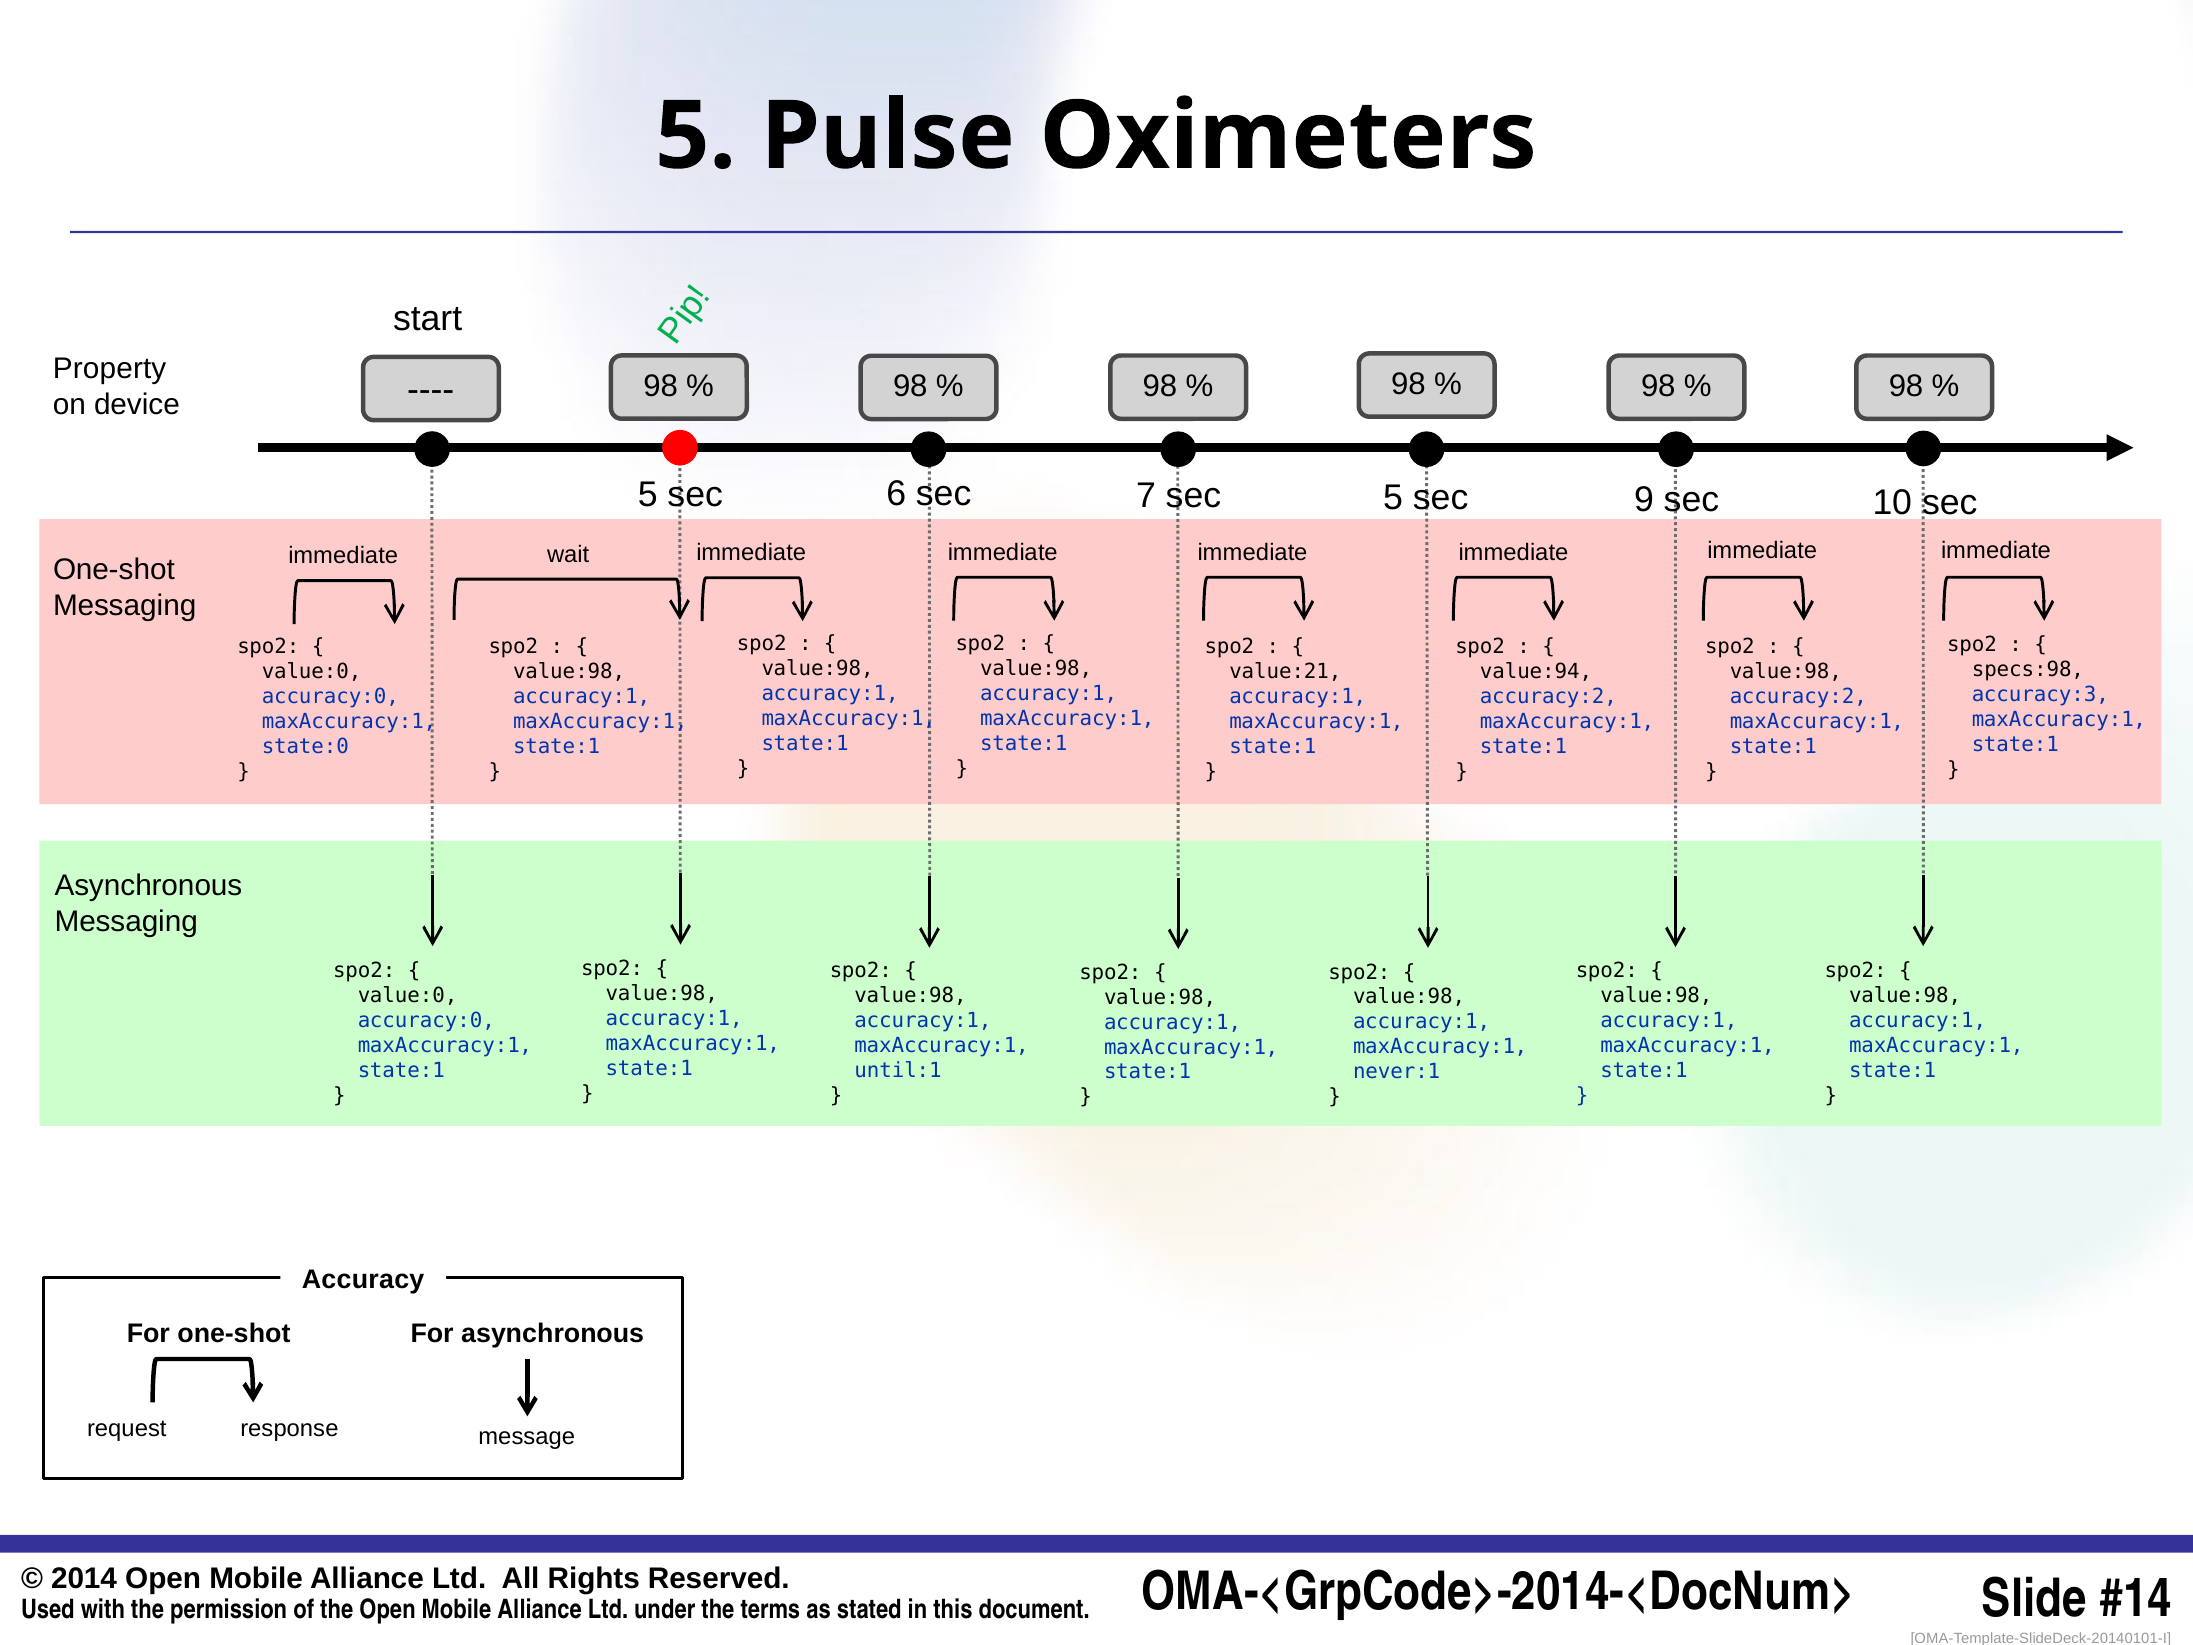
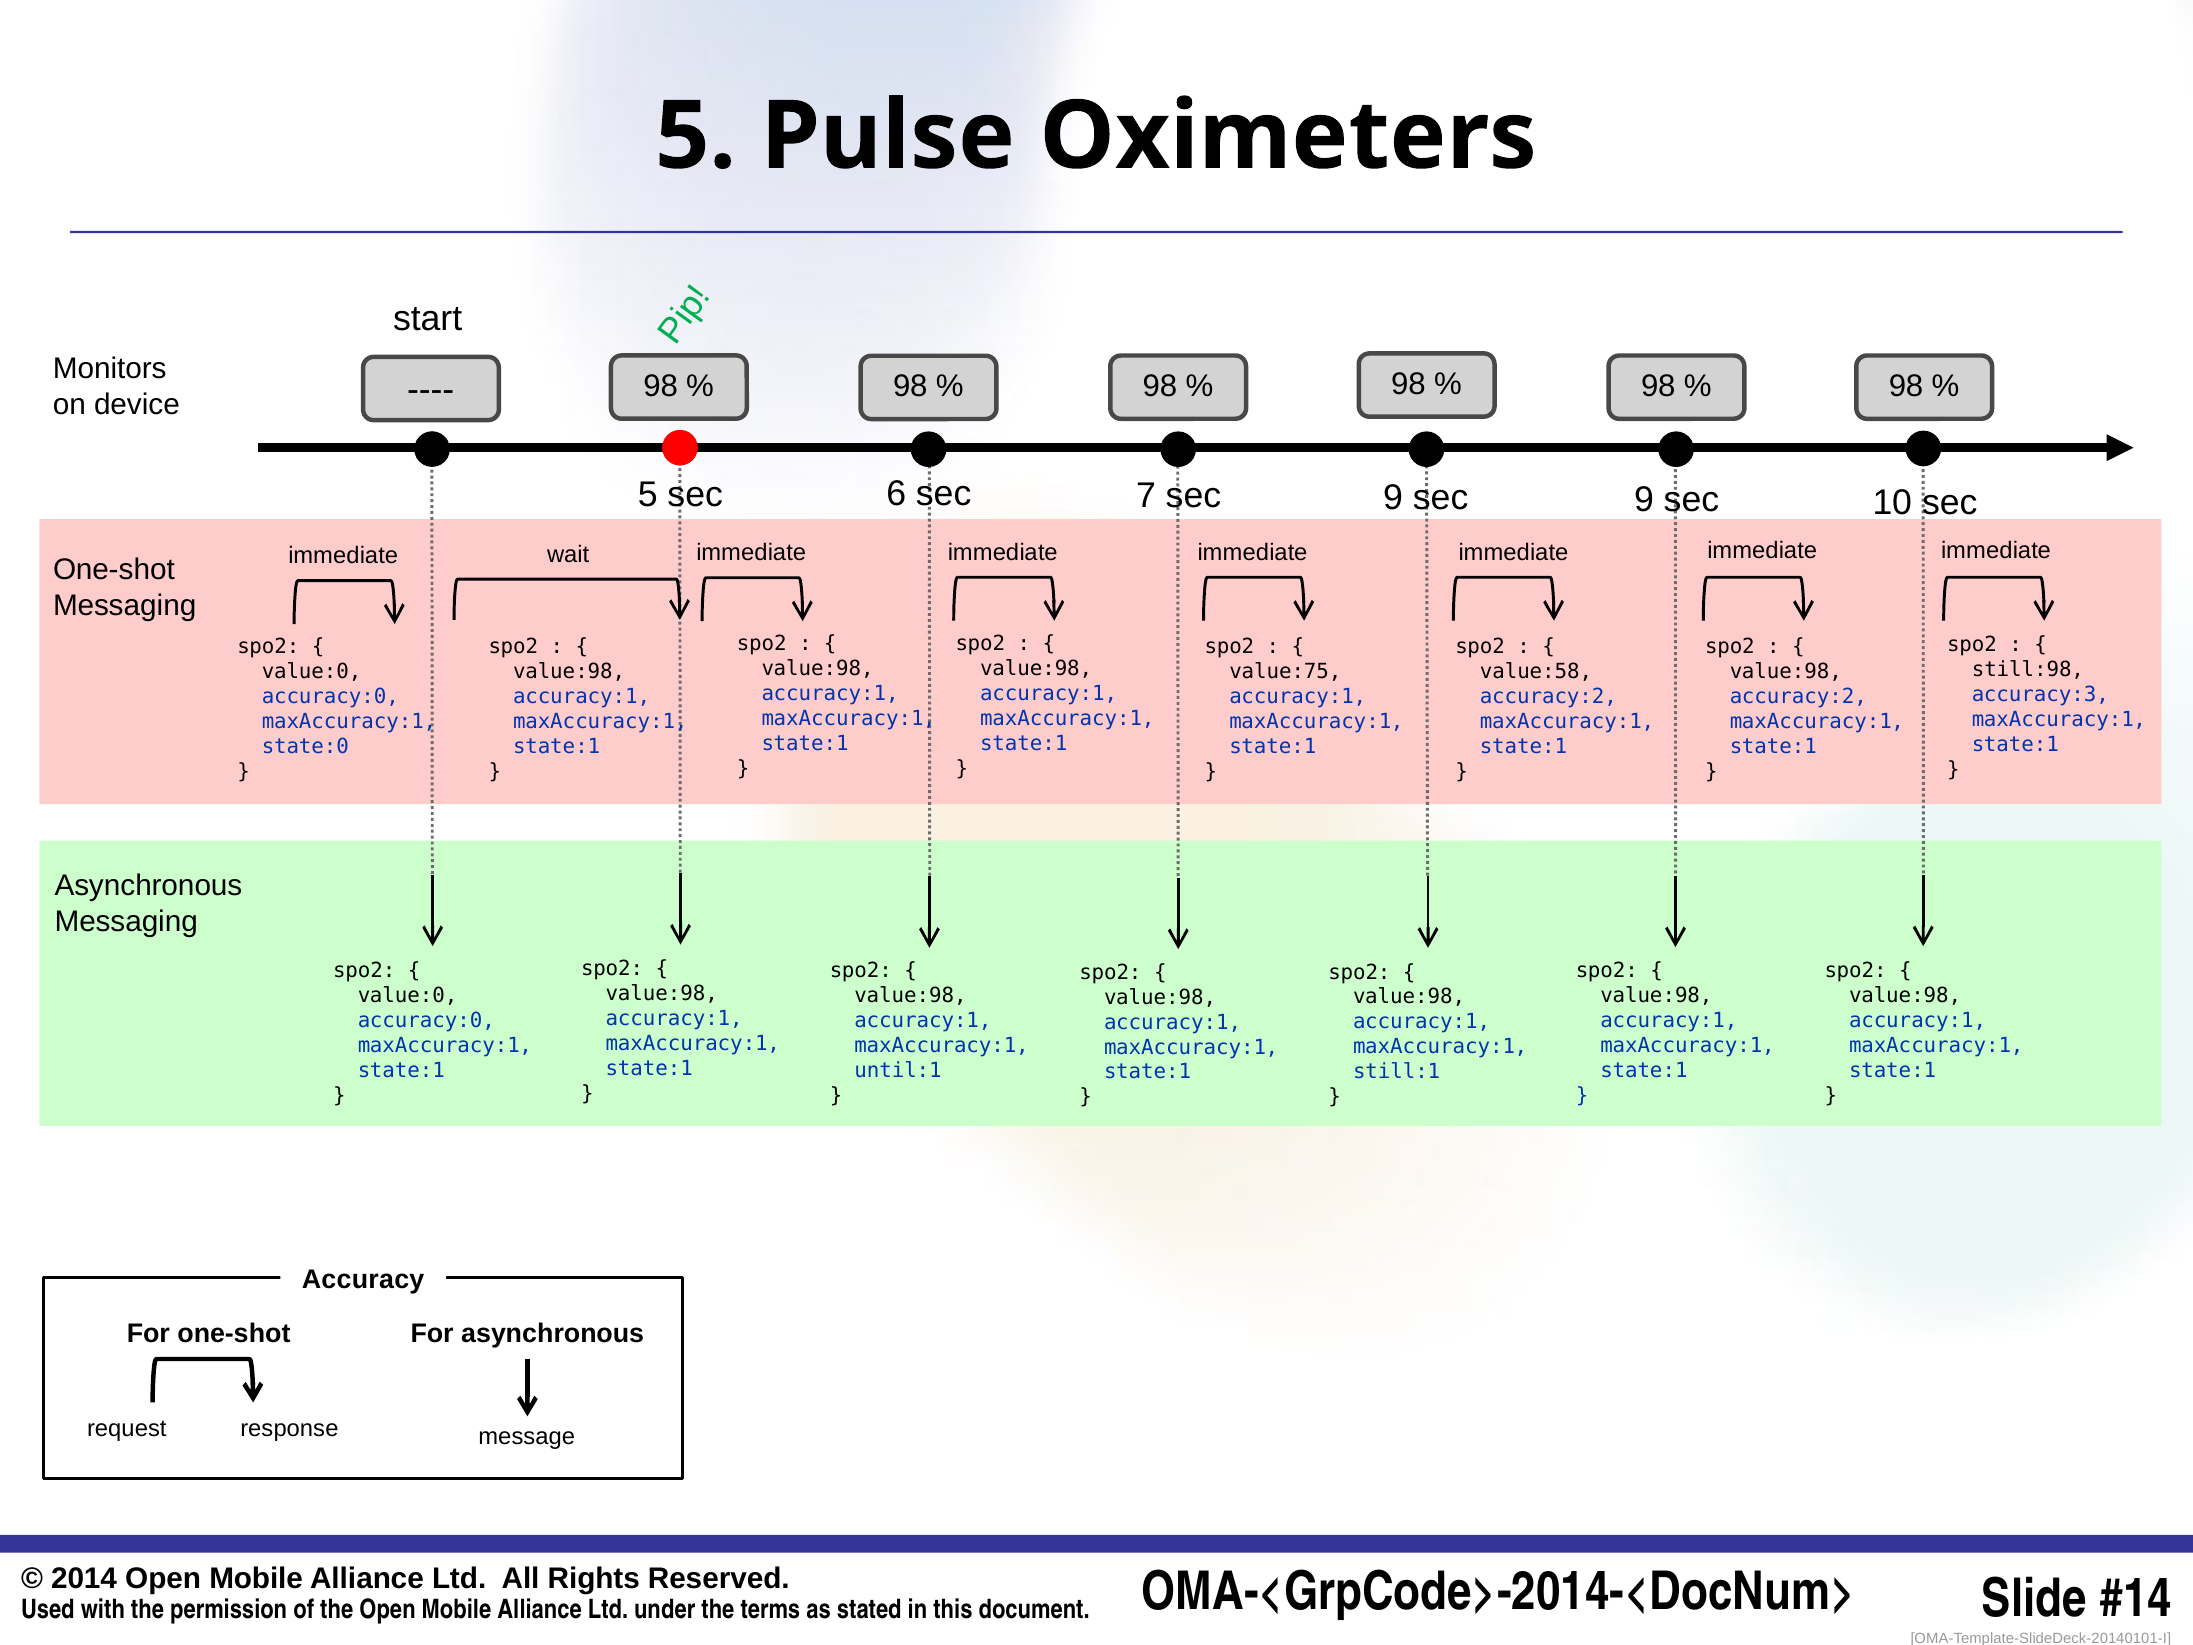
Property: Property -> Monitors (110, 369)
7 sec 5: 5 -> 9 (1393, 498)
specs:98: specs:98 -> still:98 (2028, 670)
value:94: value:94 -> value:58 (1536, 671)
value:21: value:21 -> value:75 (1285, 671)
never:1: never:1 -> still:1 (1397, 1072)
